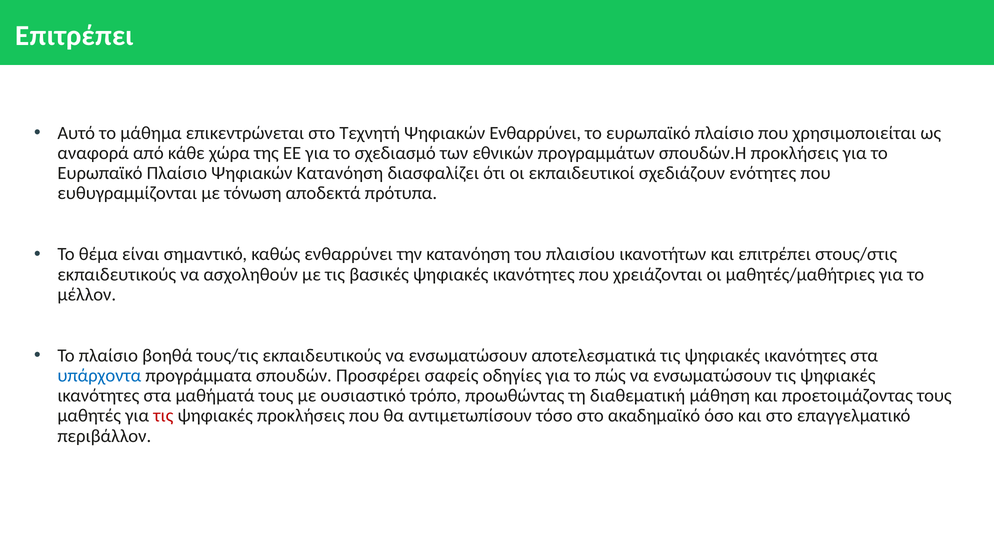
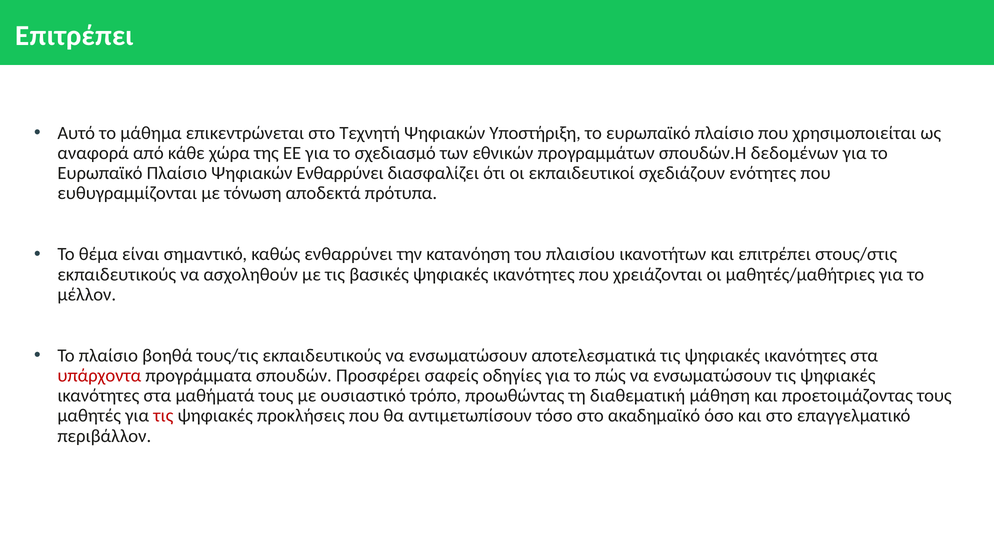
Ψηφιακών Ενθαρρύνει: Ενθαρρύνει -> Υποστήριξη (535, 133)
σπουδών.Η προκλήσεις: προκλήσεις -> δεδομένων (794, 153)
Ψηφιακών Κατανόηση: Κατανόηση -> Ενθαρρύνει (340, 173)
υπάρχοντα colour: blue -> red (99, 376)
